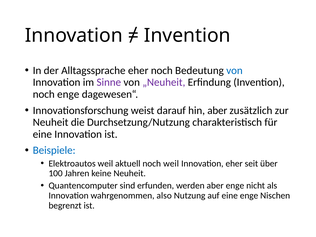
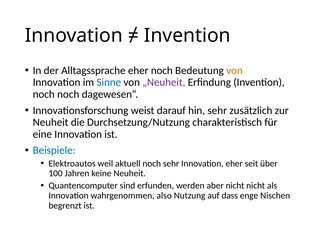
von colour: blue -> orange (234, 71)
Sinne colour: purple -> blue (109, 82)
noch enge: enge -> noch (68, 94)
hin aber: aber -> sehr (217, 110)
noch weil: weil -> sehr (171, 163)
aber enge: enge -> nicht (235, 186)
auf eine: eine -> dass (230, 196)
